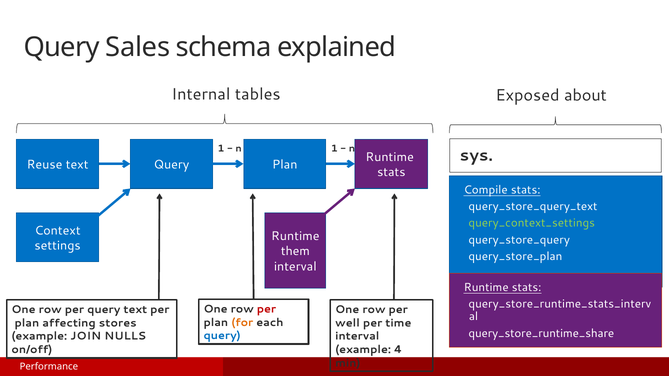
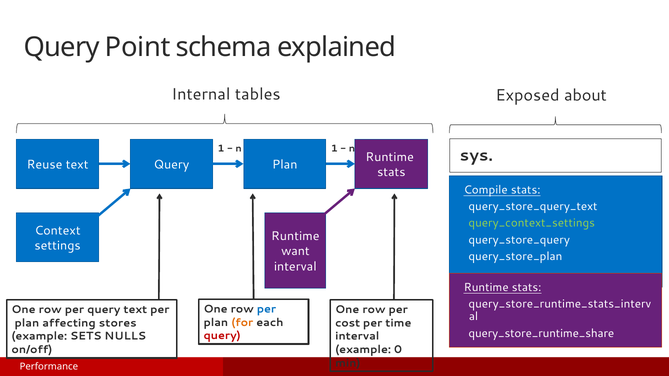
Sales: Sales -> Point (138, 47)
them: them -> want (295, 252)
per colour: red -> blue (266, 309)
well: well -> cost (348, 323)
query colour: blue -> red (222, 336)
JOIN: JOIN -> SETS (86, 336)
4: 4 -> 0 (398, 350)
